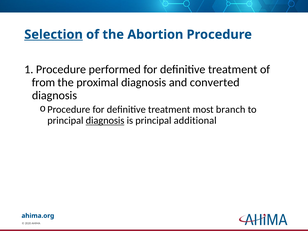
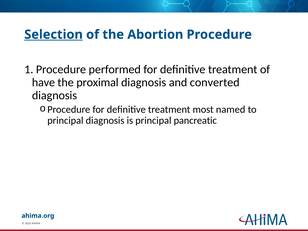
from: from -> have (43, 82)
branch: branch -> named (231, 109)
diagnosis underline: present -> none (105, 121)
additional: additional -> pancreatic (195, 121)
